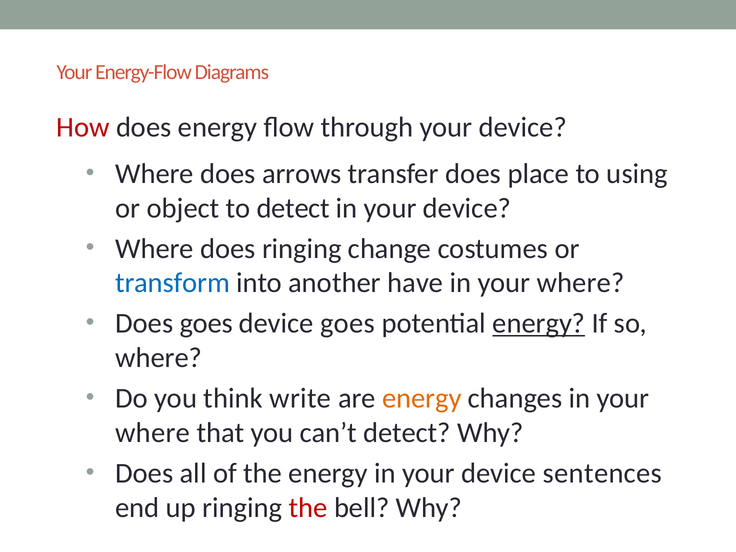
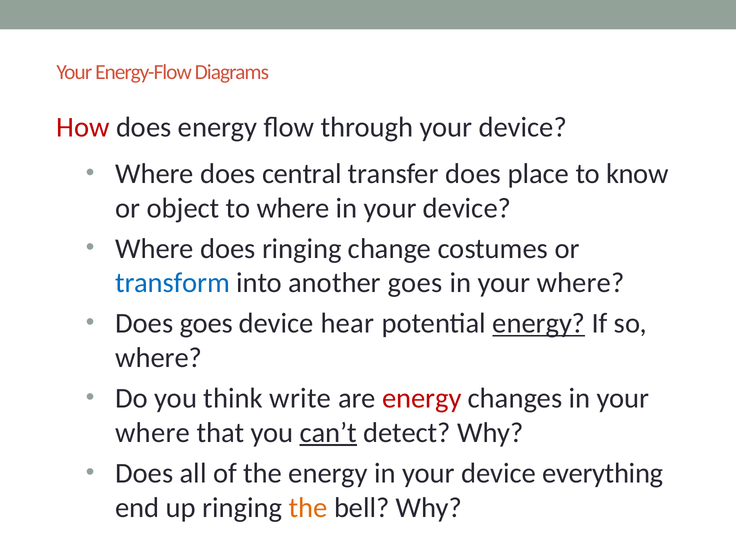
arrows: arrows -> central (302, 174)
using: using -> know (637, 174)
to detect: detect -> where (293, 208)
another have: have -> goes (415, 283)
device goes: goes -> hear (347, 323)
energy colour: orange -> red (422, 398)
can’t underline: none -> present (328, 433)
sentences: sentences -> everything (603, 473)
the colour: red -> orange (308, 508)
